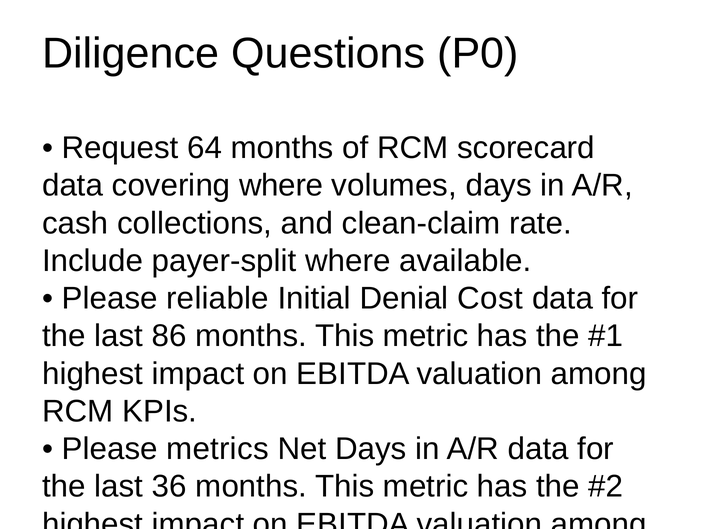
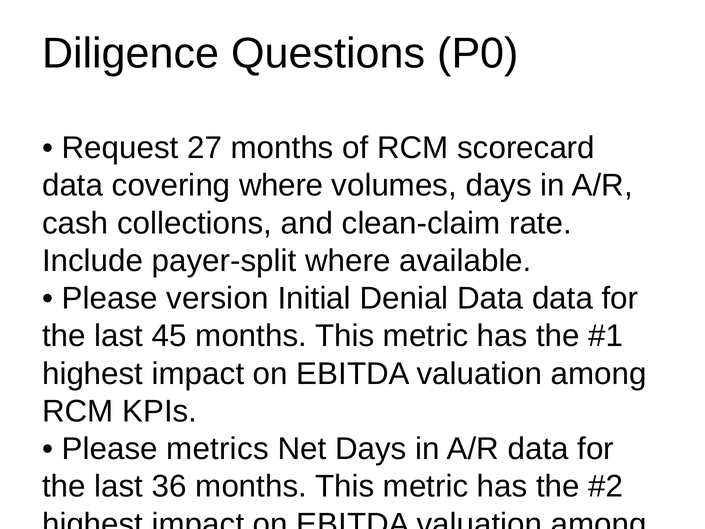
64: 64 -> 27 (205, 148)
reliable: reliable -> version (218, 298)
Denial Cost: Cost -> Data (490, 298)
86: 86 -> 45 (169, 336)
